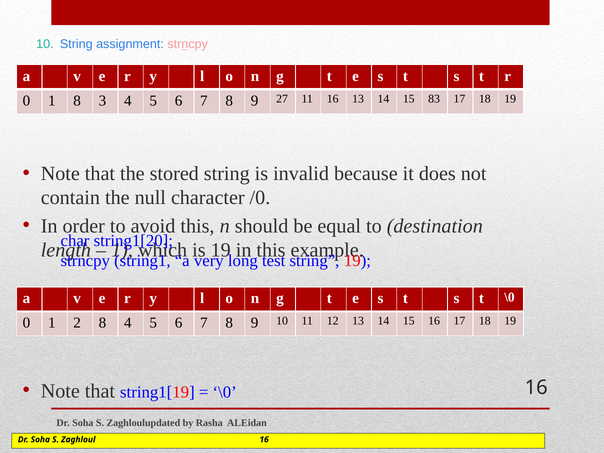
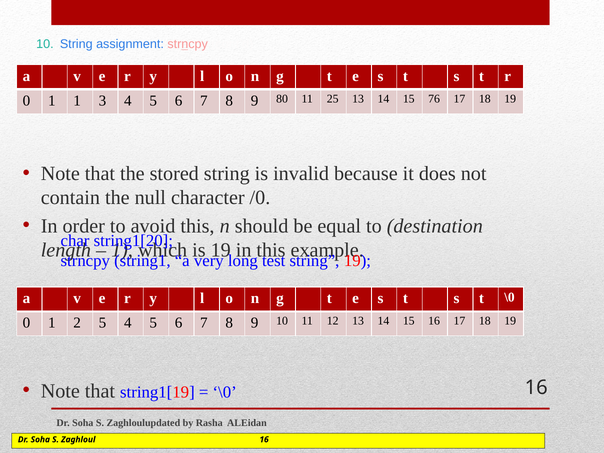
1 8: 8 -> 1 (77, 101)
27: 27 -> 80 (282, 99)
11 16: 16 -> 25 (333, 99)
83: 83 -> 76 (434, 99)
2 8: 8 -> 5 (102, 323)
